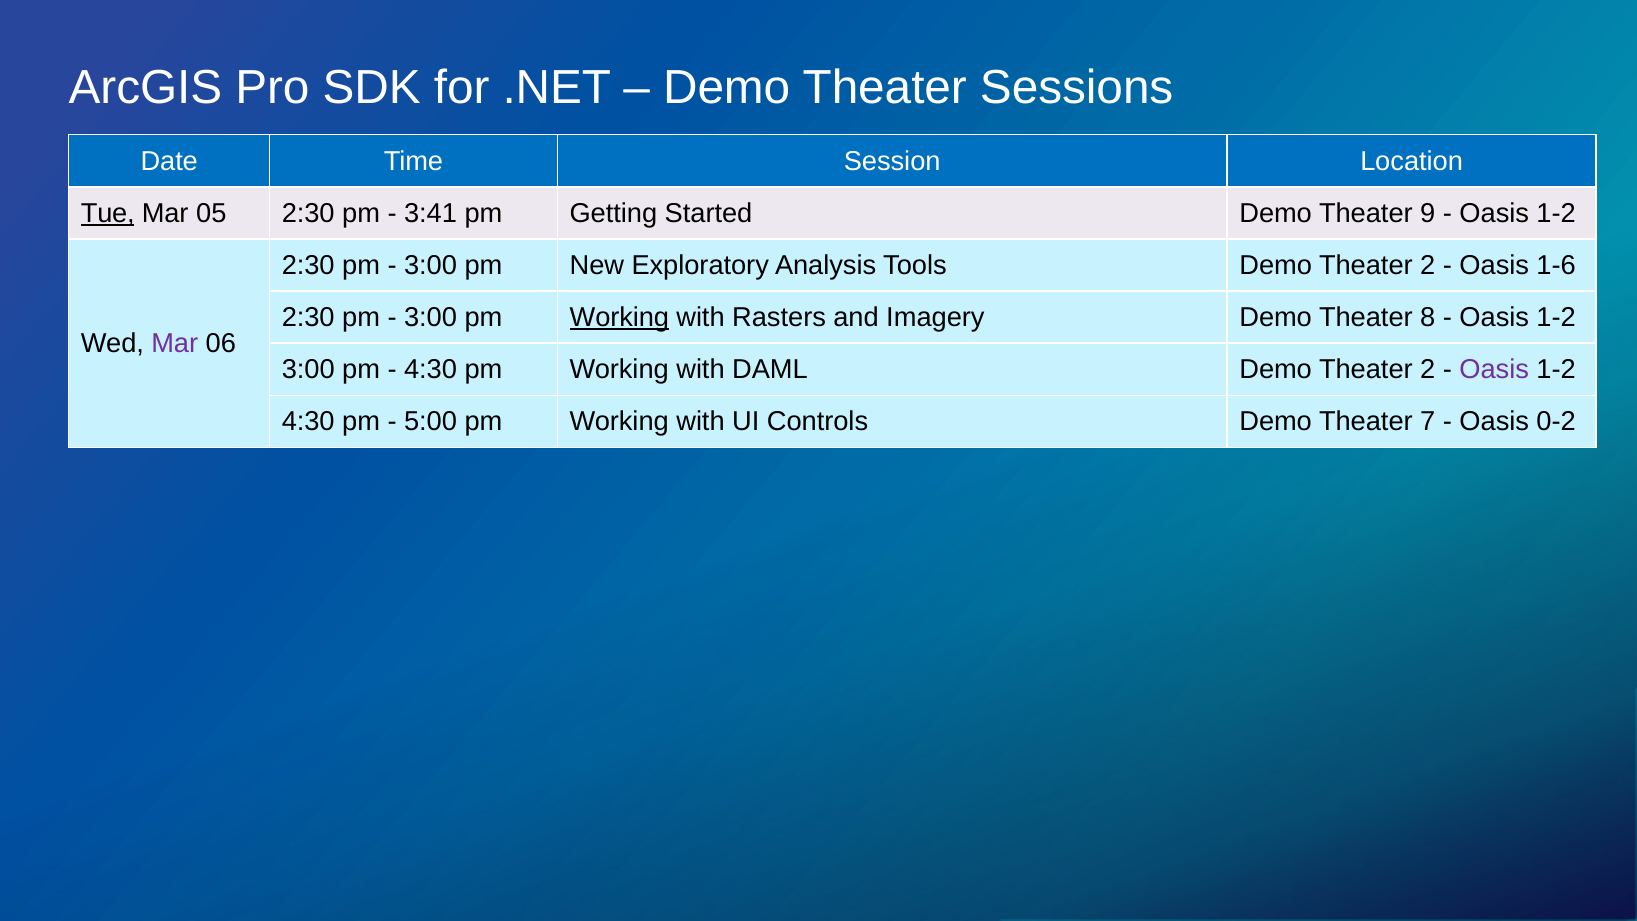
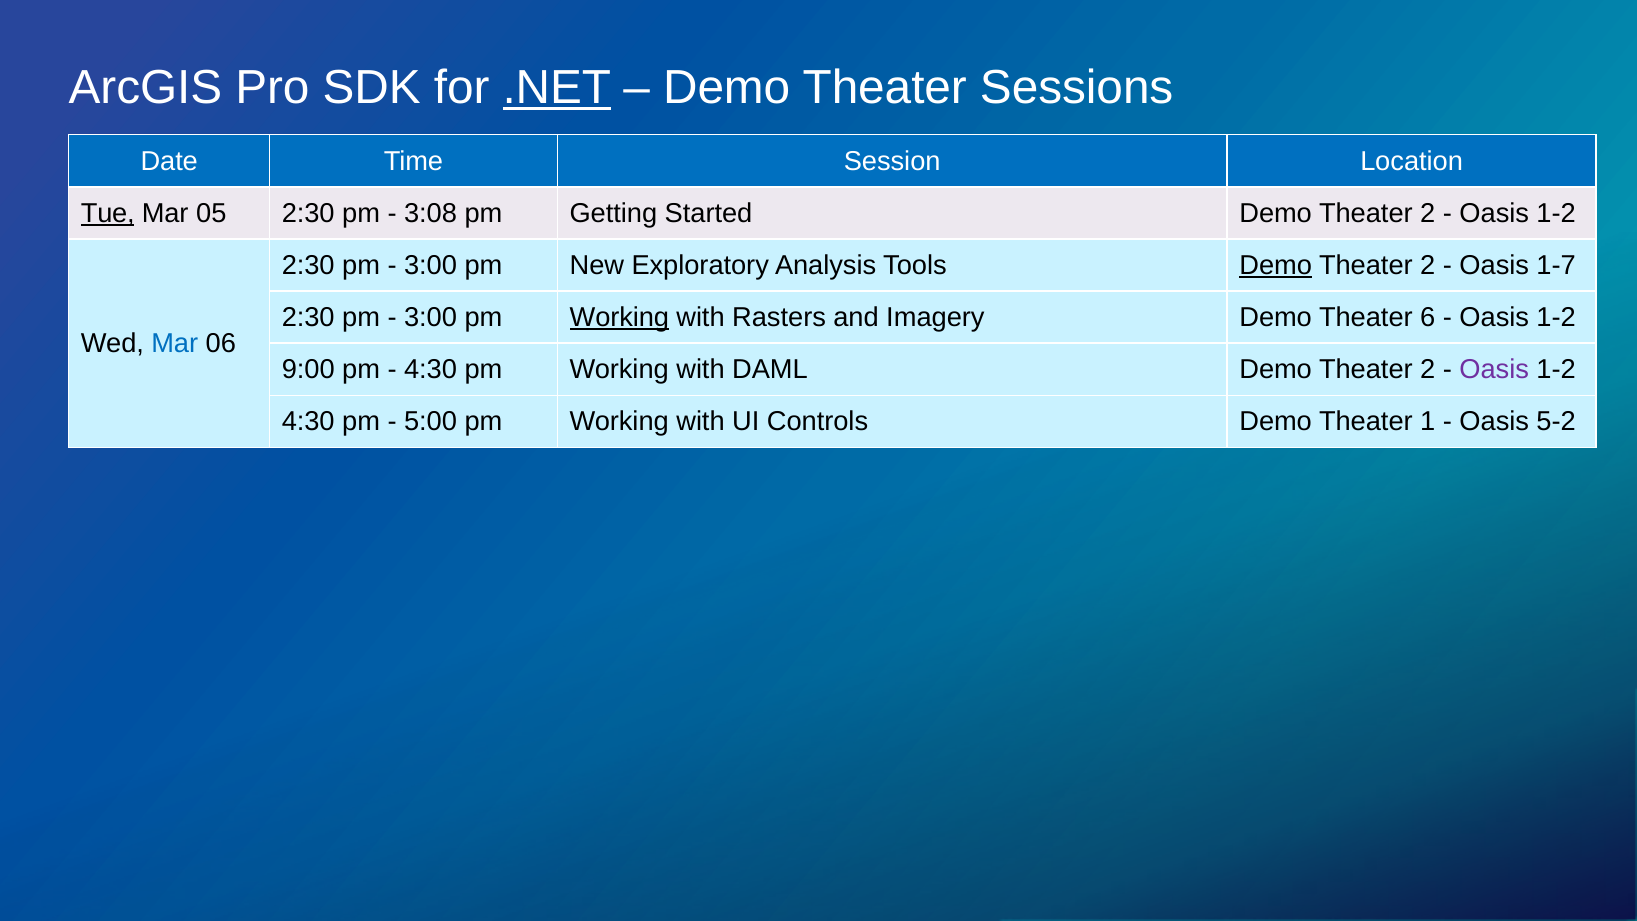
.NET underline: none -> present (557, 88)
3:41: 3:41 -> 3:08 (431, 213)
Started Demo Theater 9: 9 -> 2 (1428, 213)
Demo underline: none -> present (1276, 265)
1-6: 1-6 -> 1-7 (1556, 265)
8: 8 -> 6 (1428, 317)
Mar colour: purple -> blue (175, 343)
3:00: 3:00 -> 9:00 (308, 370)
7: 7 -> 1 (1428, 422)
0-2: 0-2 -> 5-2 (1556, 422)
